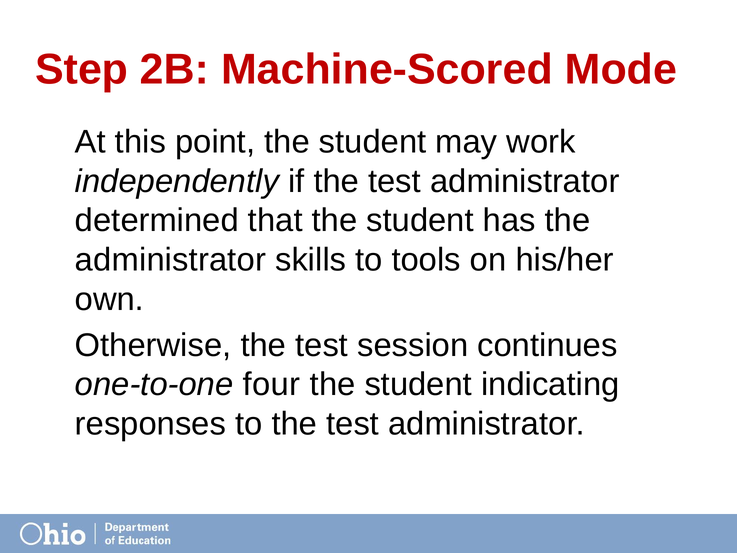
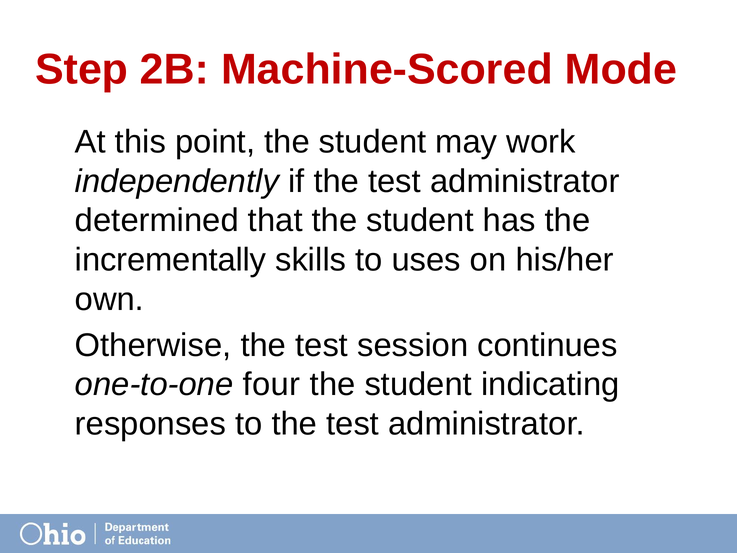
administrator: administrator -> incrementally (171, 260)
tools: tools -> uses (426, 260)
